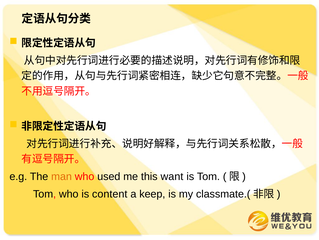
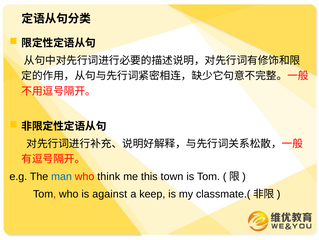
man colour: orange -> blue (62, 176)
used: used -> think (109, 176)
want: want -> town (172, 176)
content: content -> against (110, 193)
